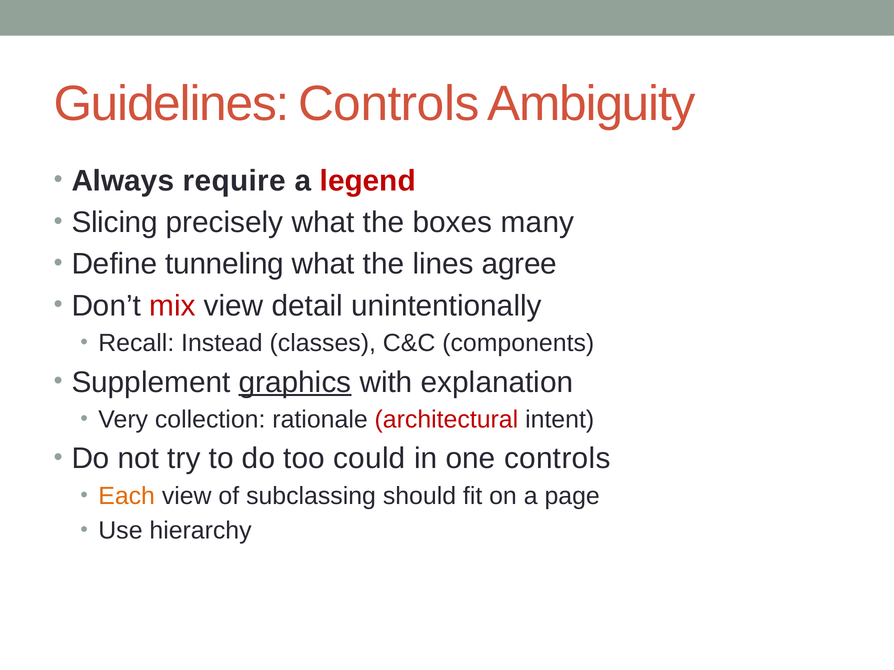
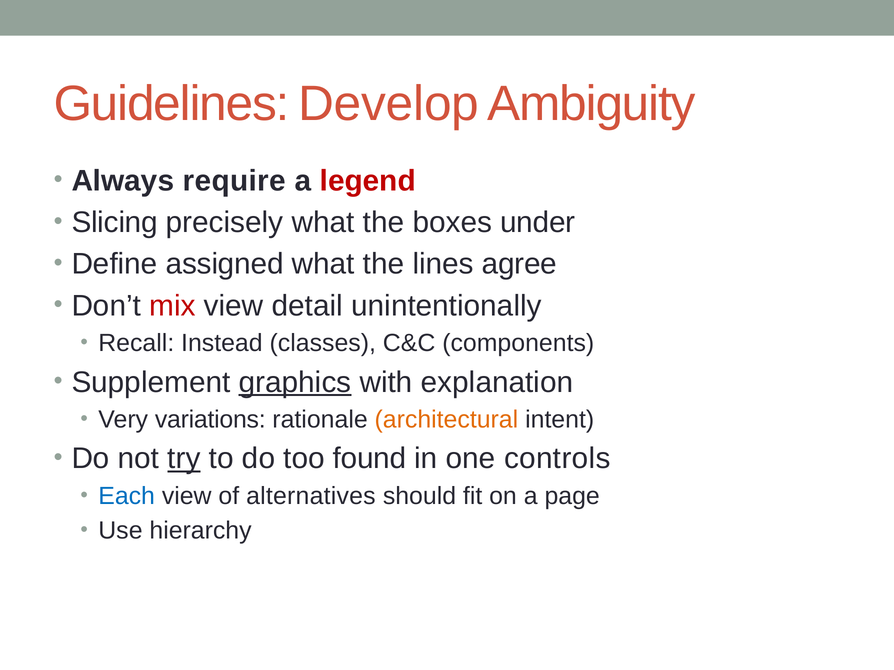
Guidelines Controls: Controls -> Develop (389, 104)
many: many -> under (538, 223)
tunneling: tunneling -> assigned (225, 264)
collection: collection -> variations (210, 420)
architectural colour: red -> orange (446, 420)
try underline: none -> present (184, 459)
could: could -> found (370, 459)
Each colour: orange -> blue (127, 496)
subclassing: subclassing -> alternatives (311, 496)
